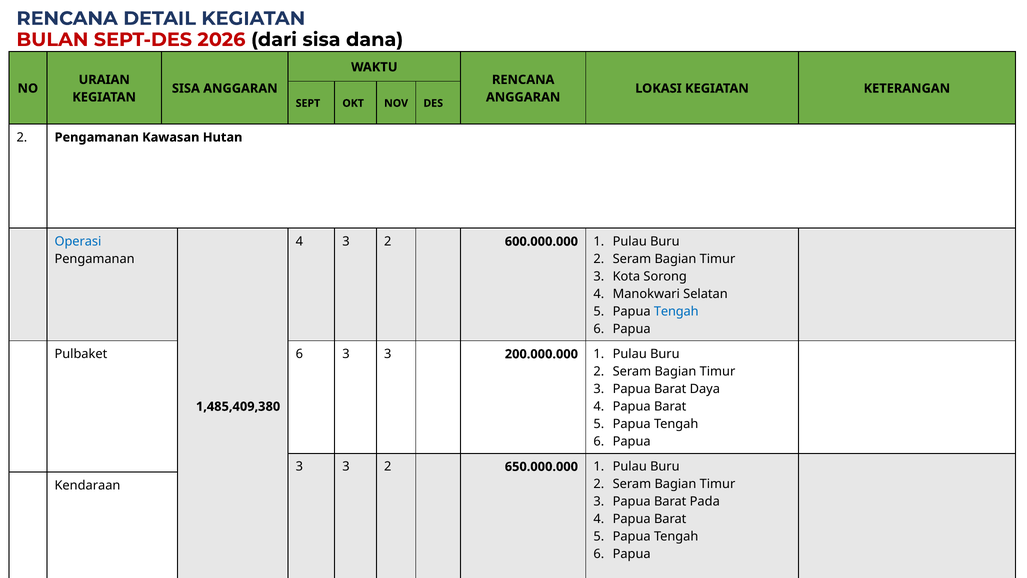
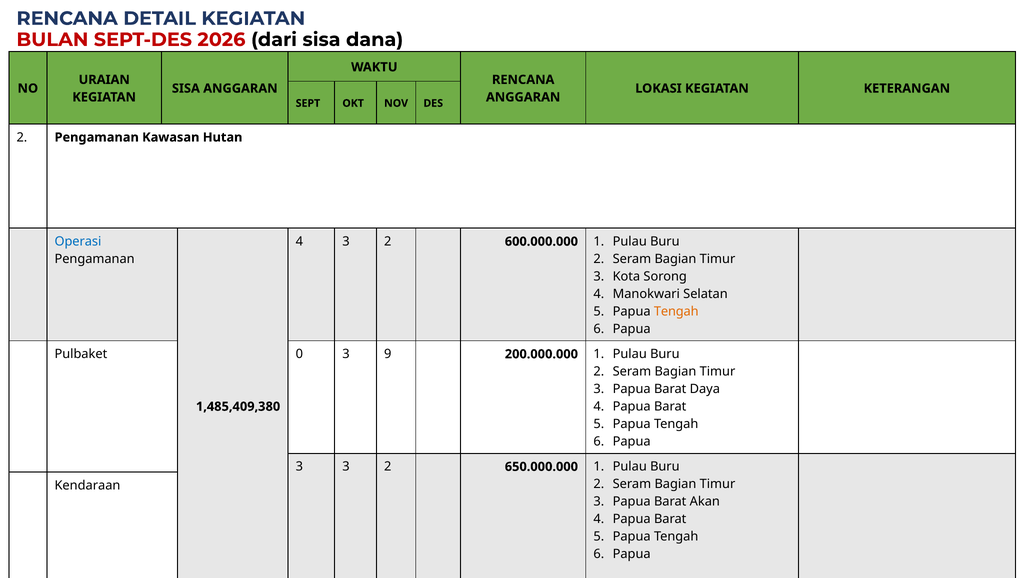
Tengah colour: blue -> orange (676, 311)
Pulbaket 6: 6 -> 0 (299, 354)
3: 3 -> 9 (388, 354)
Pada: Pada -> Akan (705, 501)
